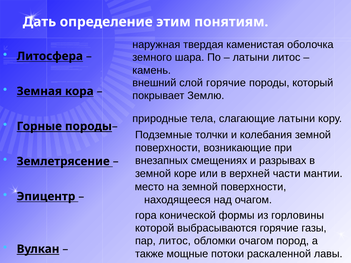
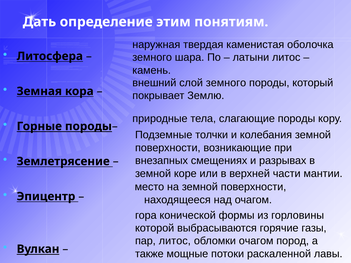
слой горячие: горячие -> земного (226, 83)
слагающие латыни: латыни -> породы (297, 119)
